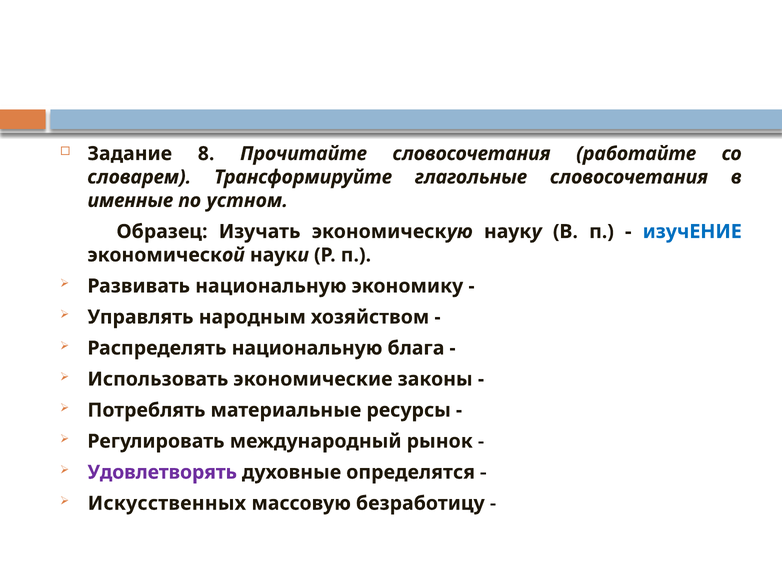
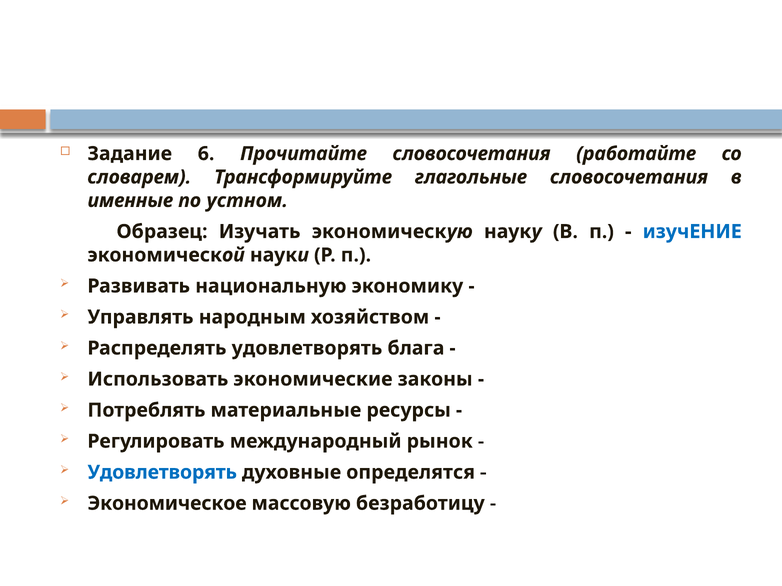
8: 8 -> 6 (206, 154)
Распределять национальную: национальную -> удовлетворять (307, 348)
Удовлетворять colour: purple -> blue (162, 473)
Искусственных: Искусственных -> Экономическое (167, 504)
